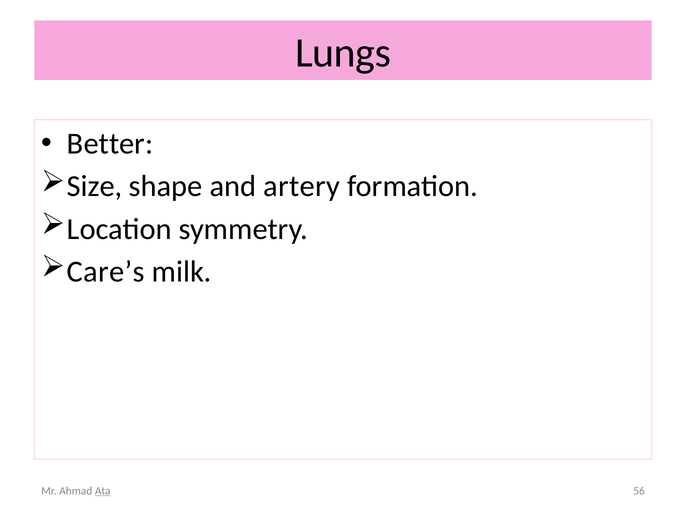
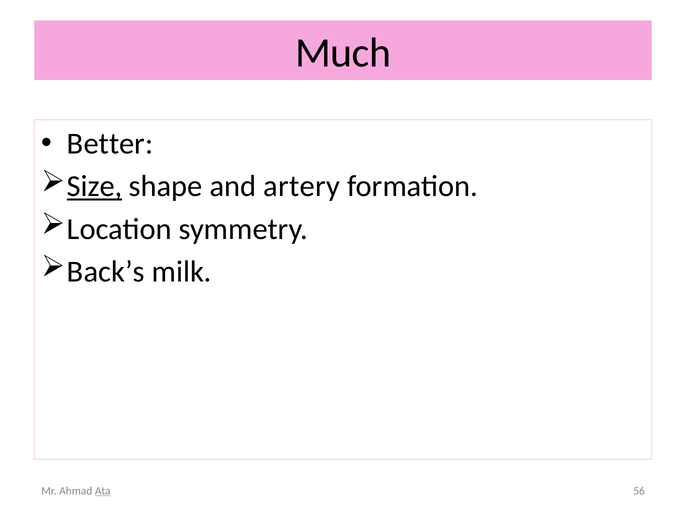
Lungs: Lungs -> Much (343, 53)
Size underline: none -> present (95, 187)
Care’s: Care’s -> Back’s (106, 272)
